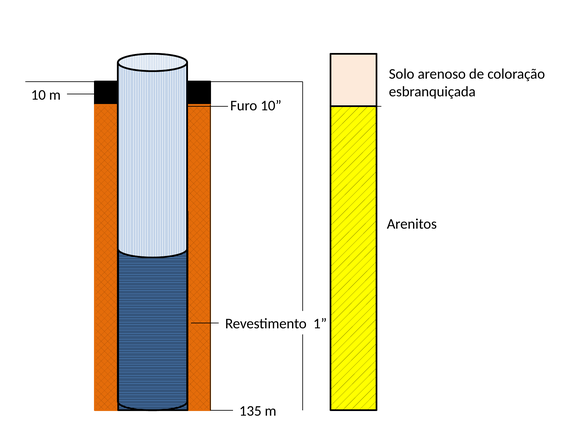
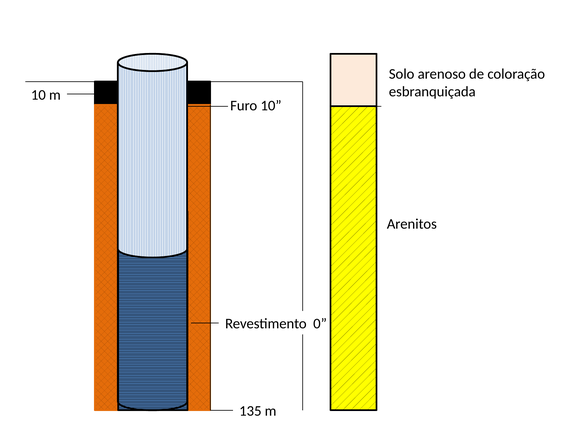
1: 1 -> 0 (320, 323)
